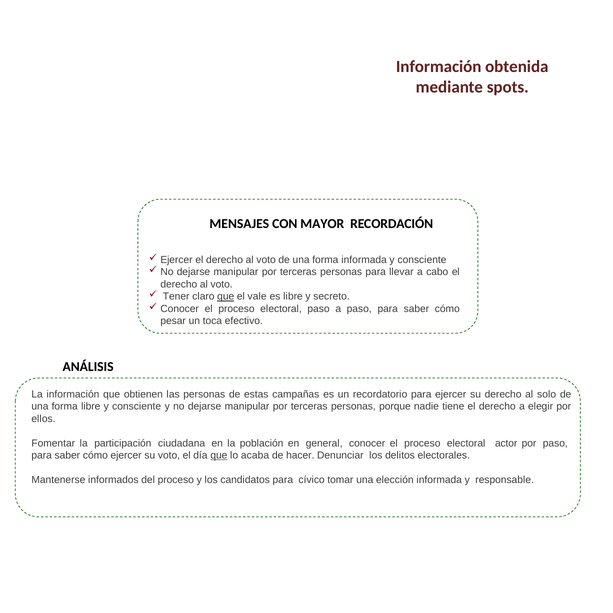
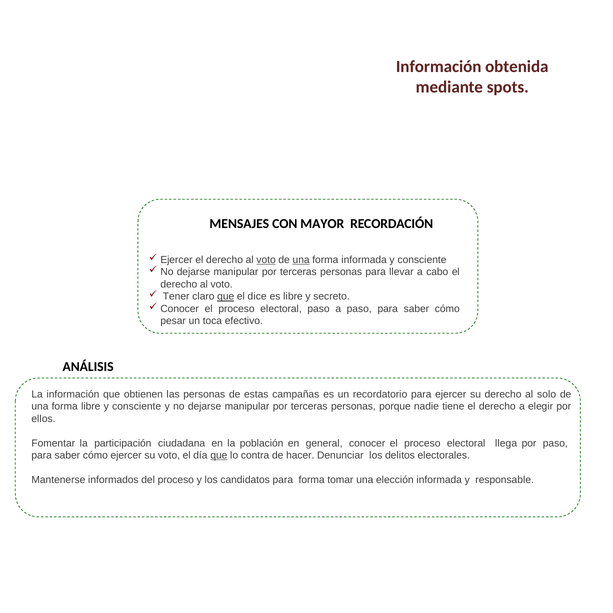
voto underline: none -> present (266, 260)
una underline: none -> present (301, 260)
vale: vale -> dice (257, 297)
actor: actor -> llega (506, 443)
acaba: acaba -> contra (255, 455)
para cívico: cívico -> forma (312, 480)
